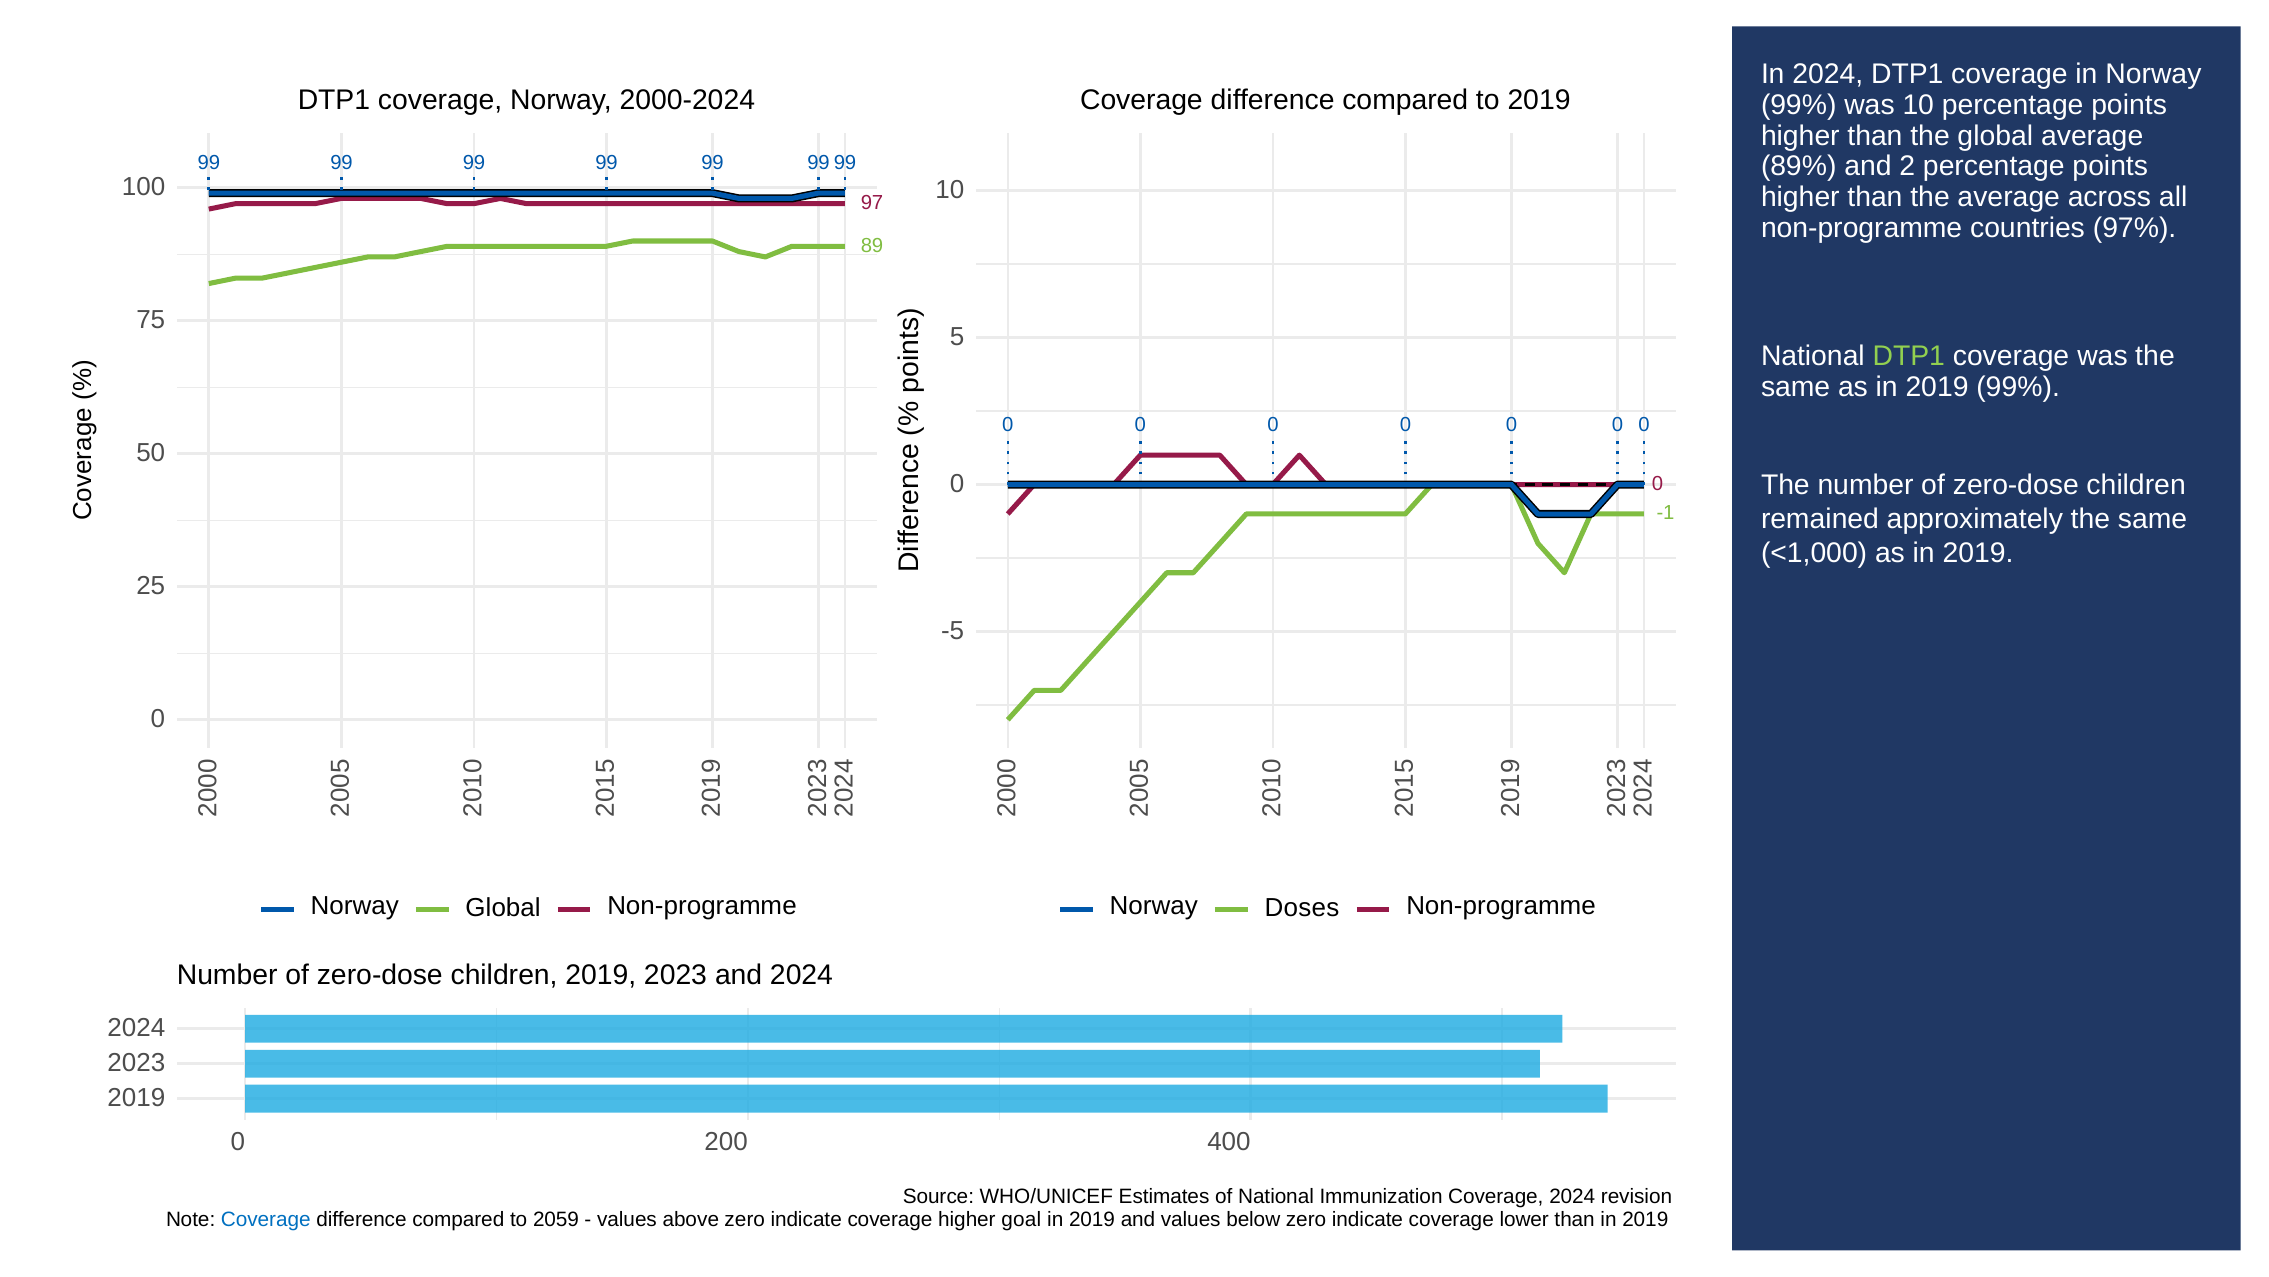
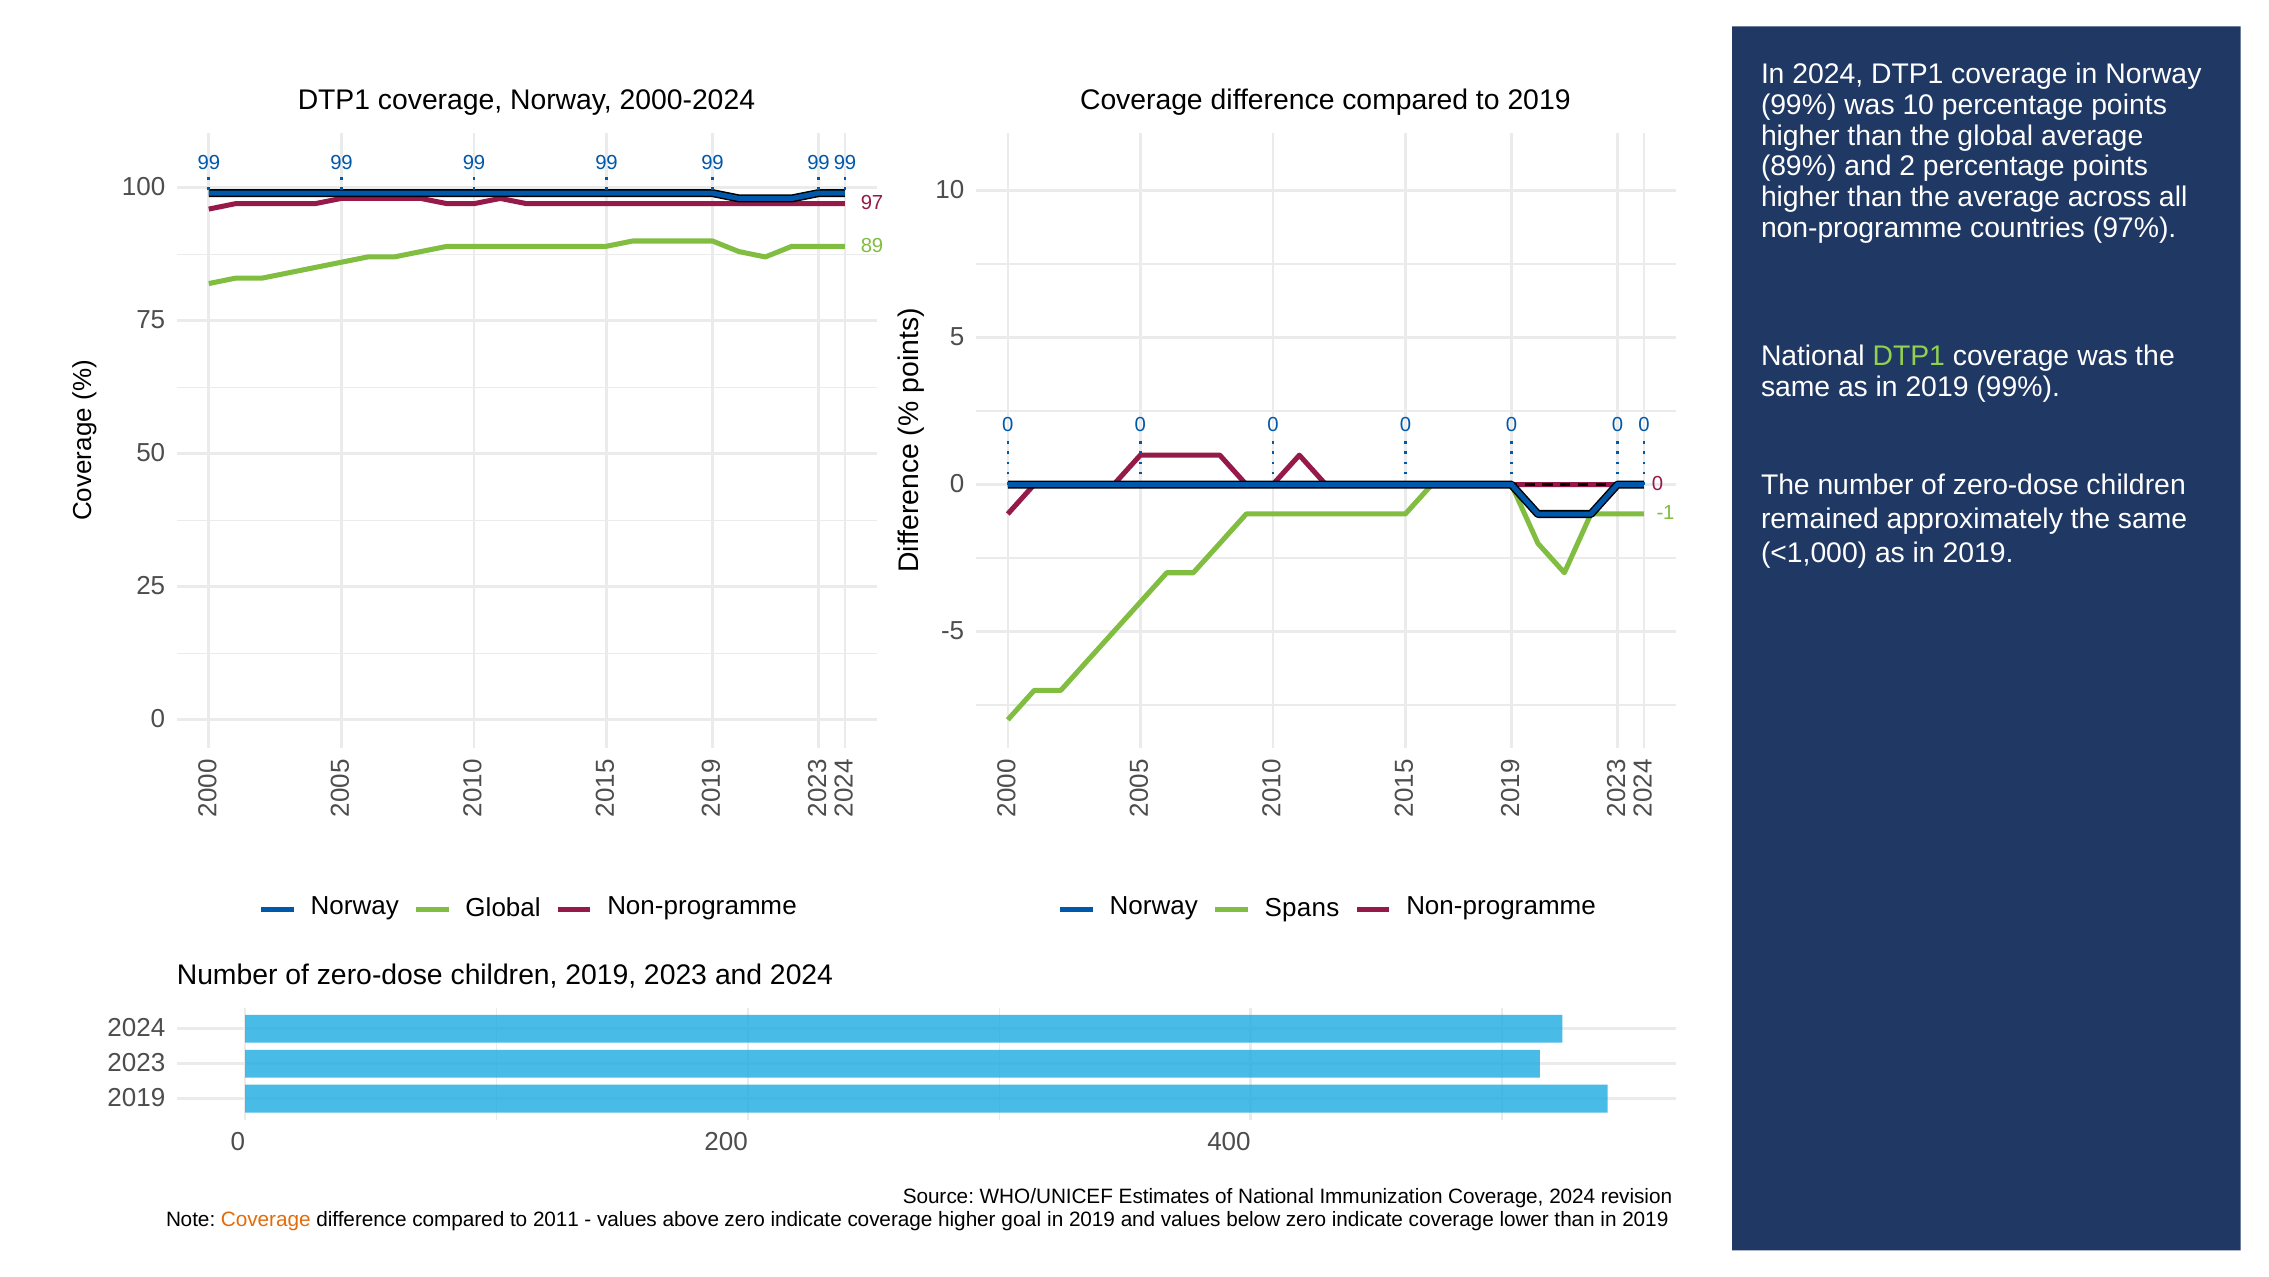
Doses: Doses -> Spans (1302, 908)
Coverage colour: blue -> orange (266, 1219)
2059: 2059 -> 2011 (556, 1219)
